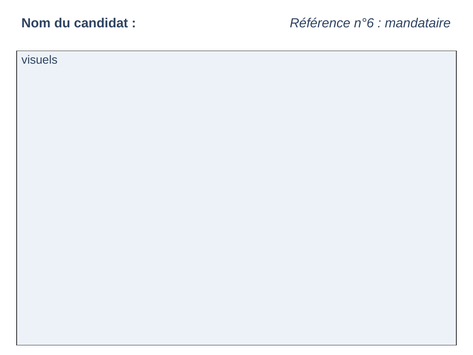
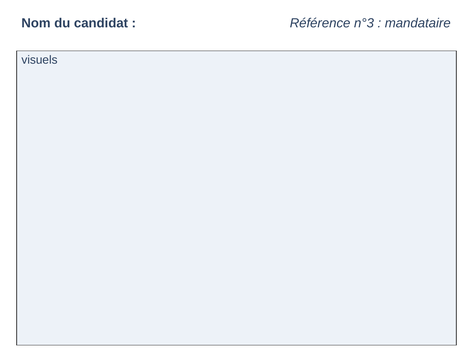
n°6: n°6 -> n°3 (364, 23)
